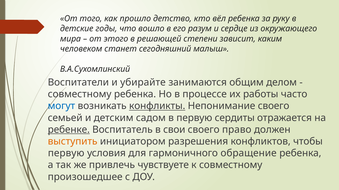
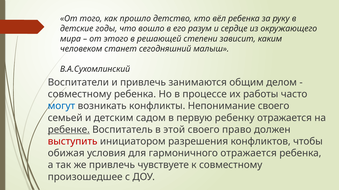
и убирайте: убирайте -> привлечь (143, 83)
конфликты underline: present -> none (157, 106)
сердиты: сердиты -> ребенку (235, 118)
свои: свои -> этой (174, 130)
выступить colour: orange -> red (73, 142)
первую: первую -> обижая (66, 154)
гармоничного обращение: обращение -> отражается (249, 154)
